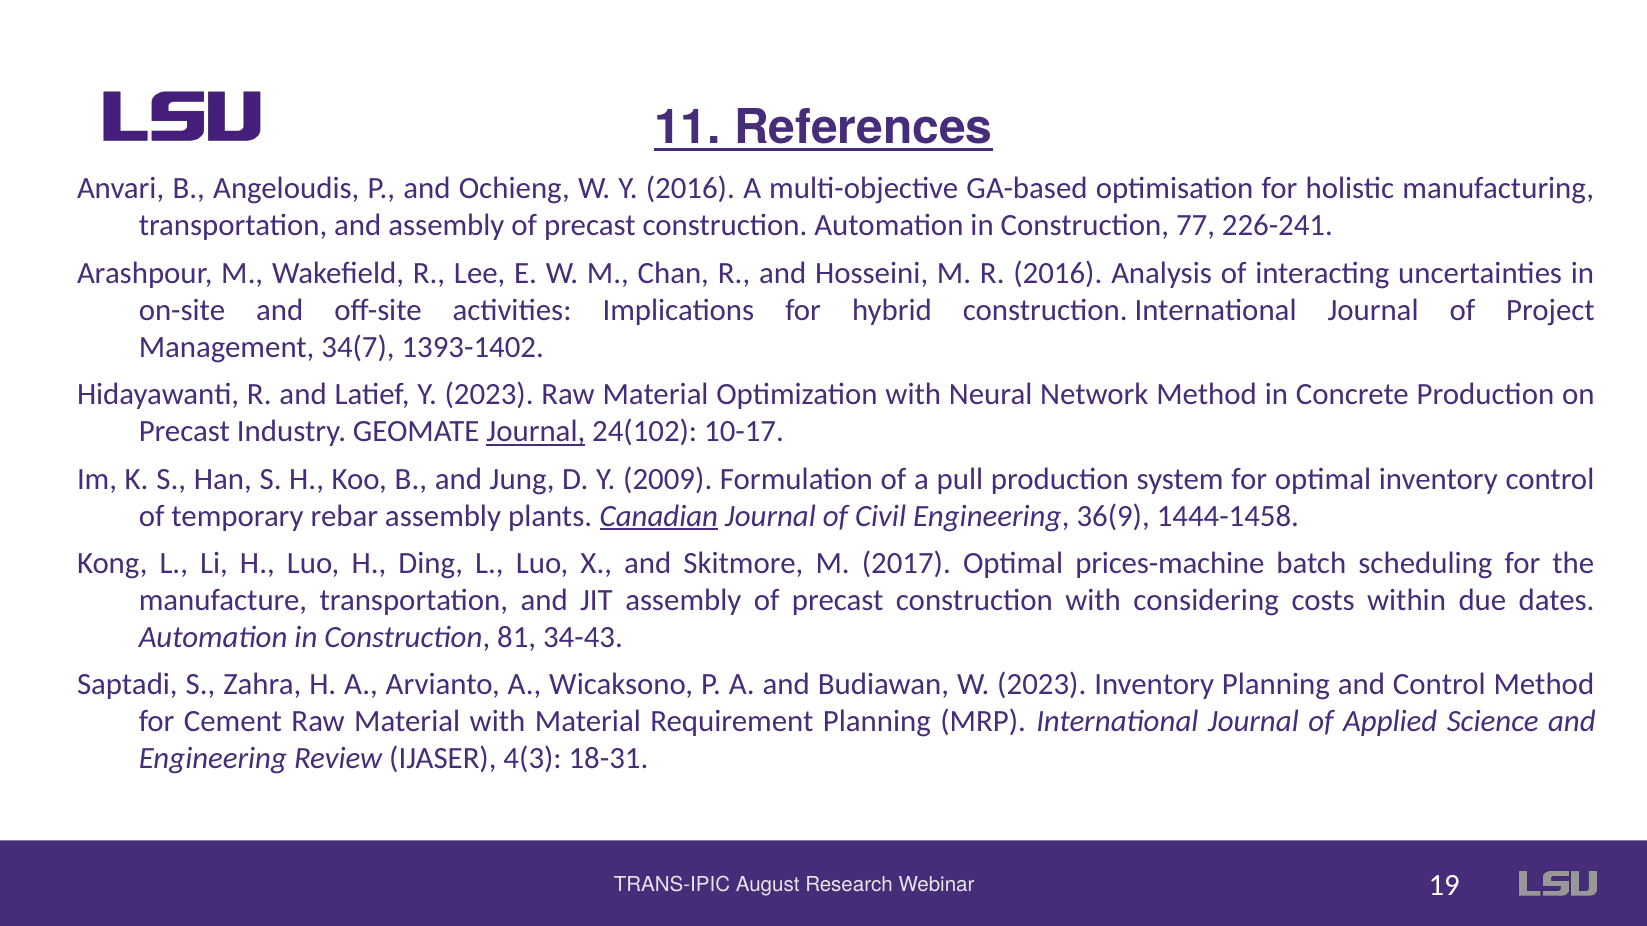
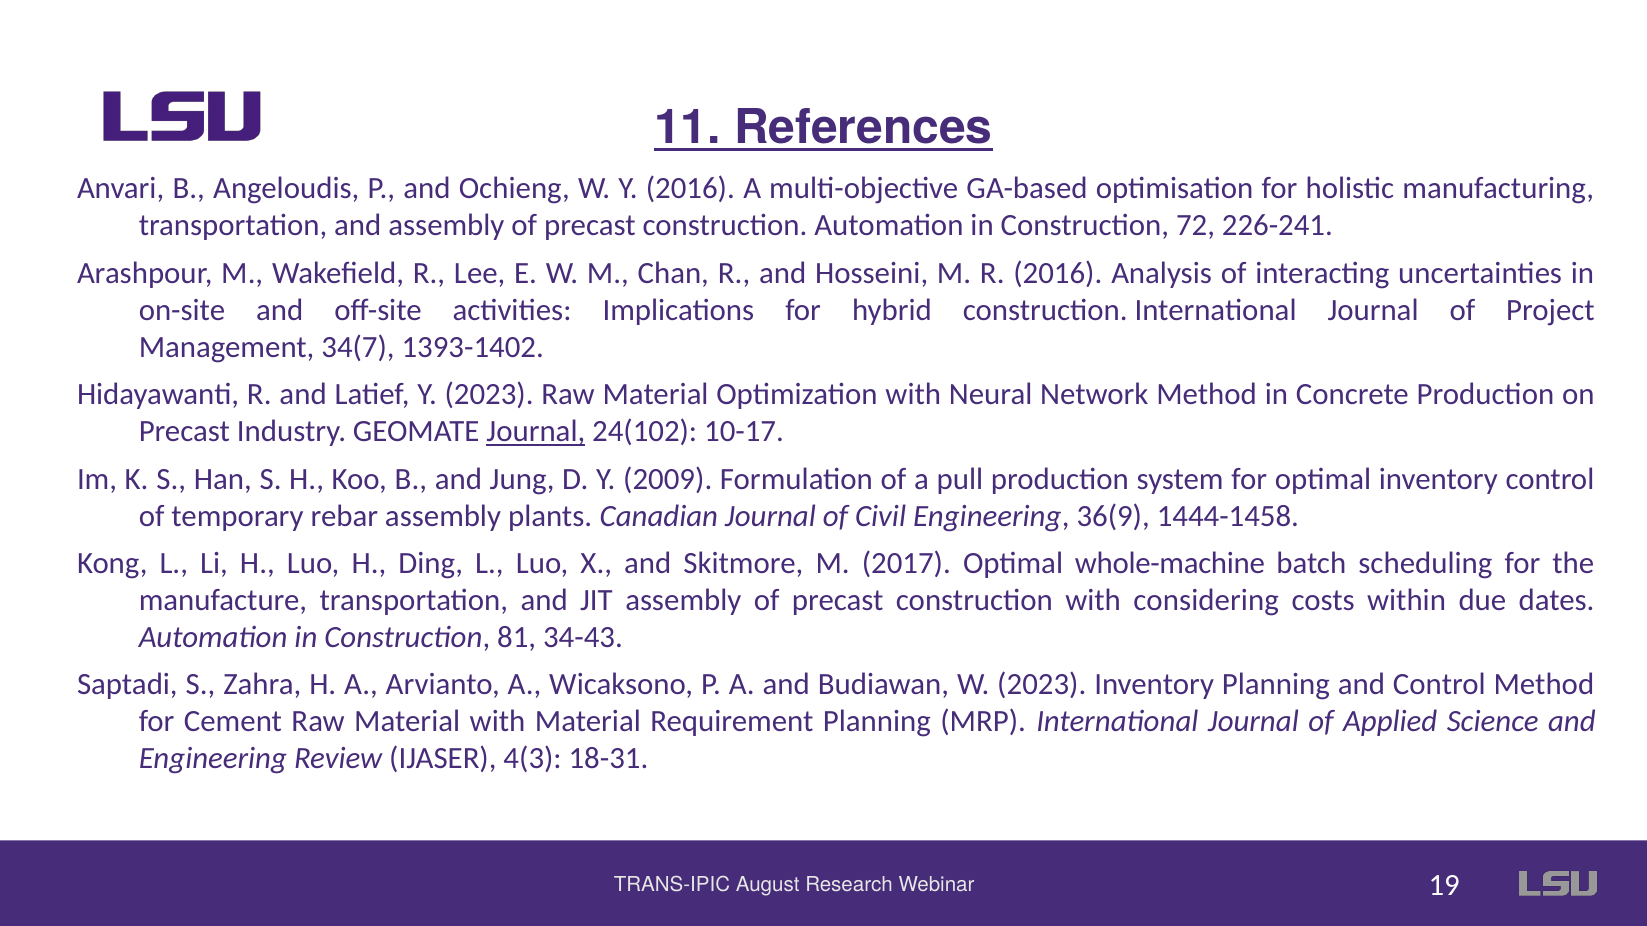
77: 77 -> 72 (1196, 226)
Canadian underline: present -> none (659, 516)
prices-machine: prices-machine -> whole-machine (1170, 564)
